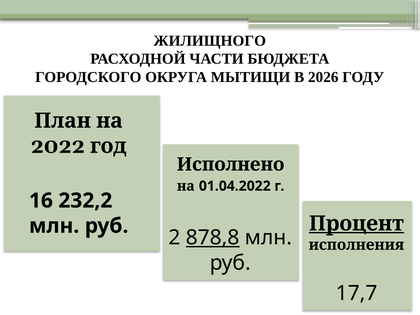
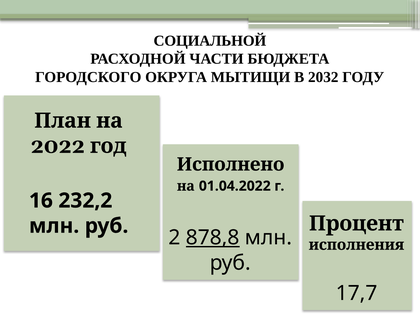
ЖИЛИЩНОГО: ЖИЛИЩНОГО -> СОЦИАЛЬНОЙ (210, 41)
2026: 2026 -> 2032 (323, 77)
Процент underline: present -> none (356, 224)
